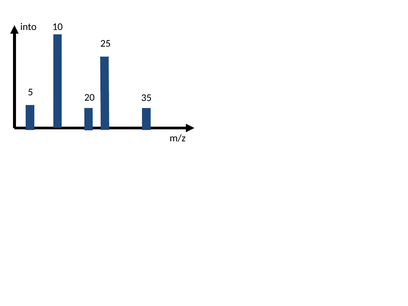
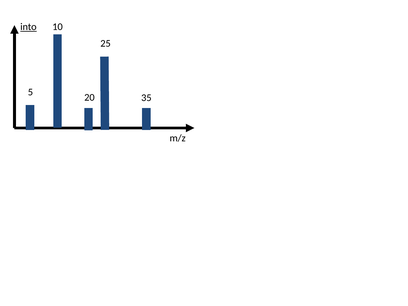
into underline: none -> present (28, 27)
